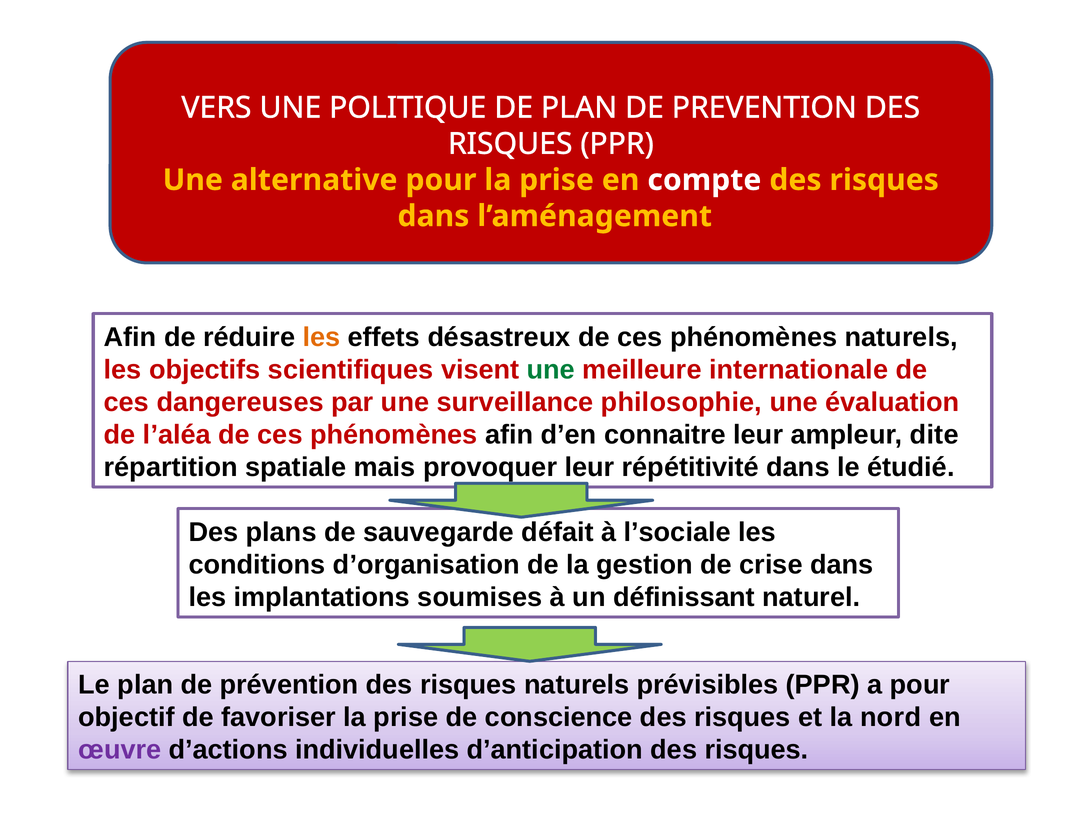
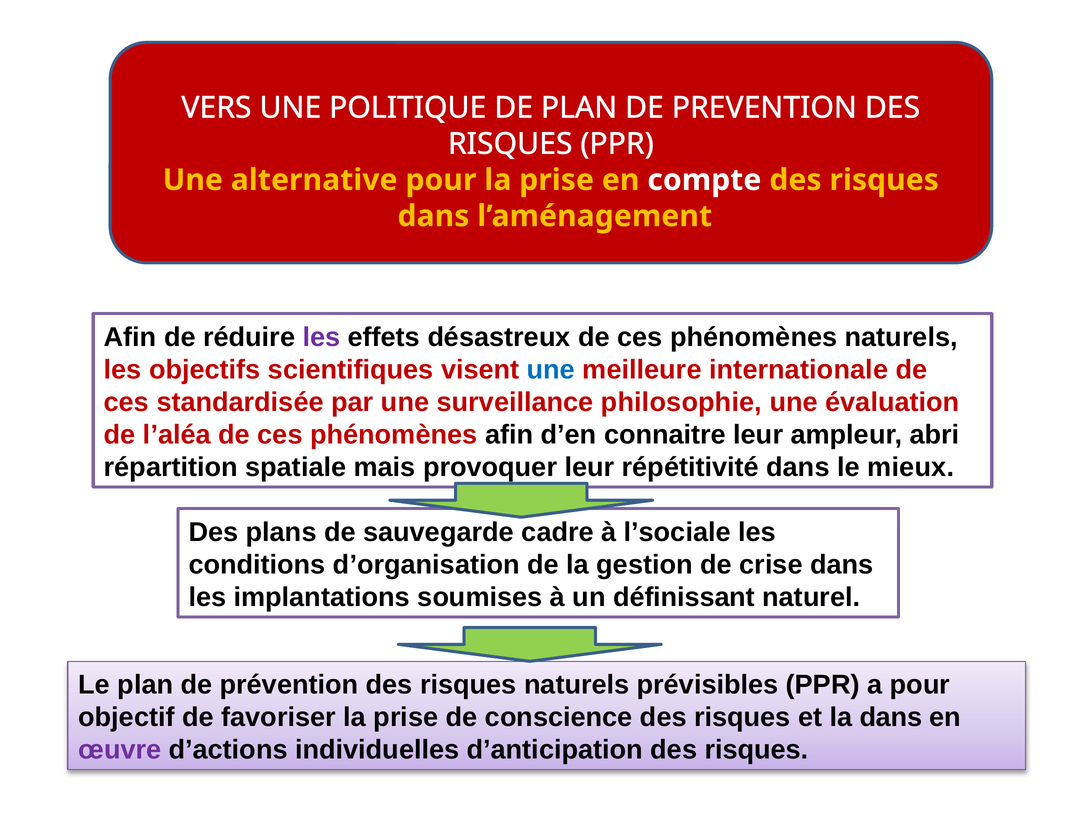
les colour: orange -> purple (321, 337)
une colour: green -> blue (551, 370)
dangereuses: dangereuses -> standardisée (240, 402)
dite: dite -> abri (935, 435)
étudié: étudié -> mieux (911, 467)
défait: défait -> cadre (558, 532)
la nord: nord -> dans (891, 717)
